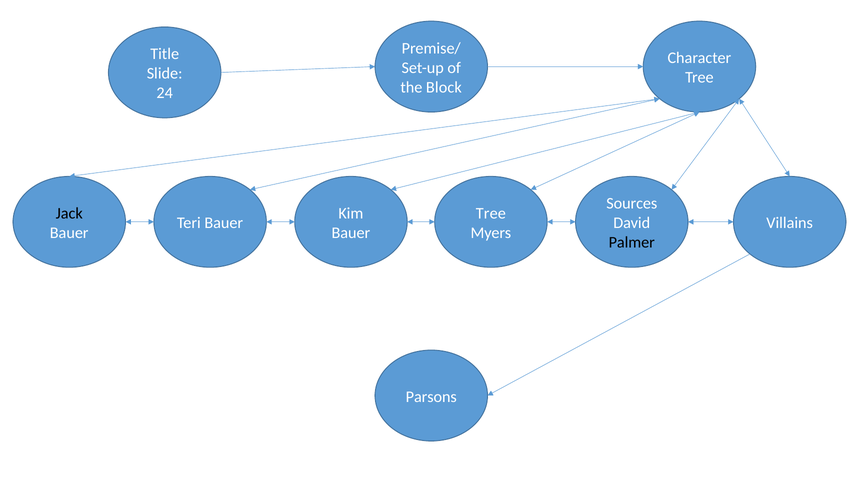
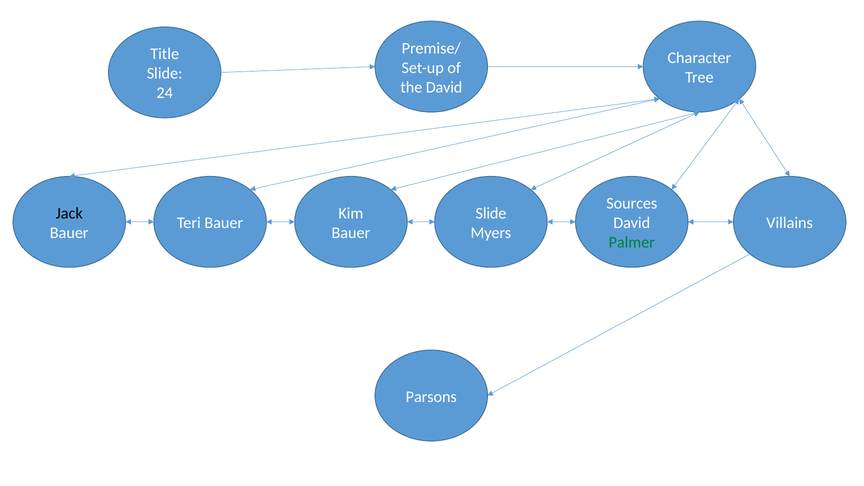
the Block: Block -> David (444, 87)
Tree: Tree -> Slide (491, 213)
Palmer colour: black -> green (632, 242)
